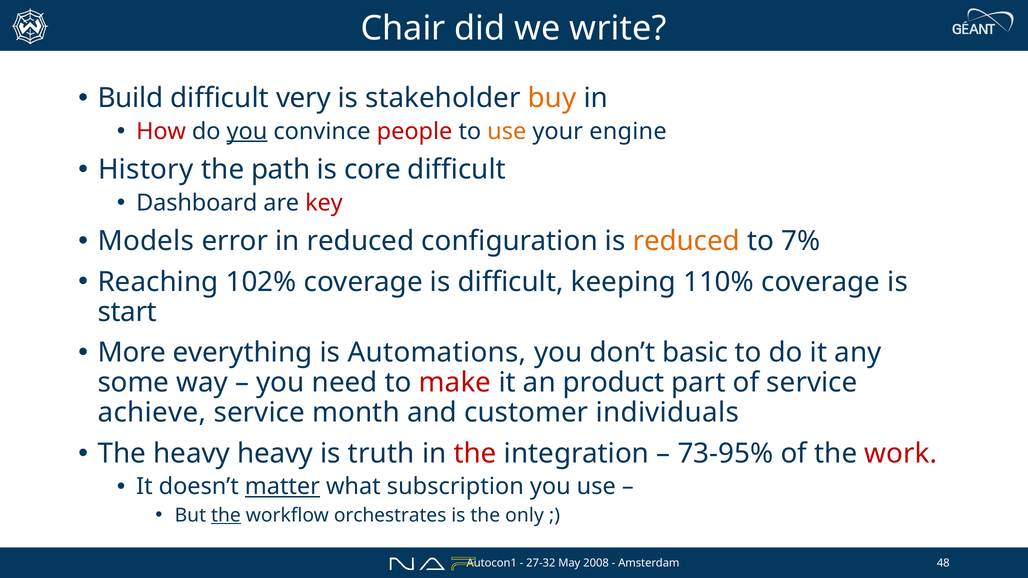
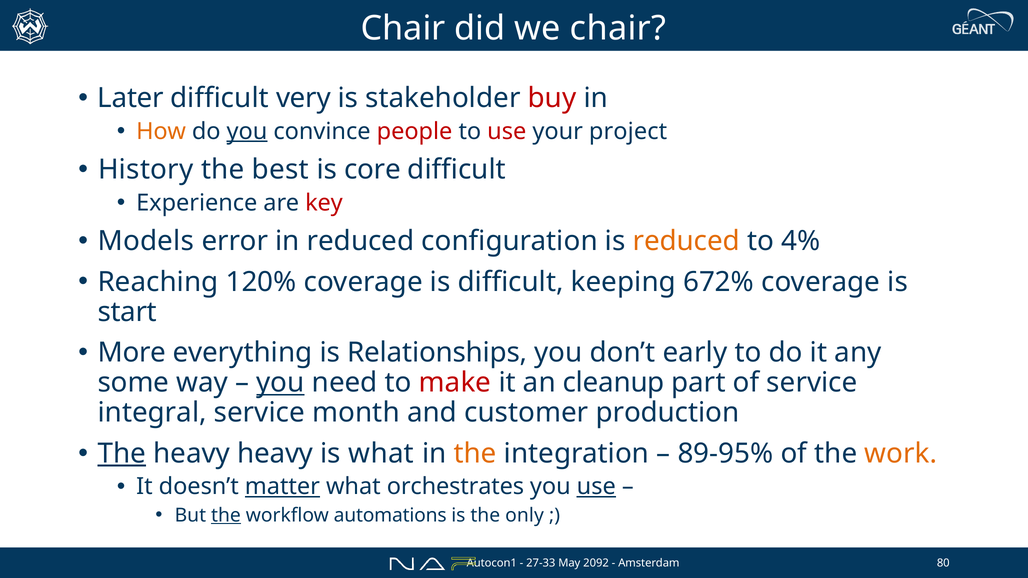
we write: write -> chair (618, 28)
Build: Build -> Later (131, 98)
buy colour: orange -> red (552, 98)
How colour: red -> orange (161, 131)
use colour: orange -> red (507, 131)
engine: engine -> project (628, 131)
path: path -> best (280, 170)
Dashboard: Dashboard -> Experience (197, 203)
7%: 7% -> 4% (801, 241)
102%: 102% -> 120% (261, 282)
110%: 110% -> 672% (719, 282)
Automations: Automations -> Relationships (437, 353)
basic: basic -> early (695, 353)
you underline: none -> present (280, 383)
product: product -> cleanup (614, 383)
achieve: achieve -> integral (152, 413)
individuals: individuals -> production (667, 413)
The underline: none -> present (122, 454)
is truth: truth -> what (381, 454)
the colour: red -> orange (475, 454)
73-95%: 73-95% -> 89-95% (725, 454)
work colour: red -> orange (901, 454)
subscription: subscription -> orchestrates (455, 487)
use underline: none -> present (596, 487)
orchestrates: orchestrates -> automations (390, 515)
27-32: 27-32 -> 27-33 (541, 563)
2008: 2008 -> 2092 (596, 563)
48: 48 -> 80 (943, 563)
